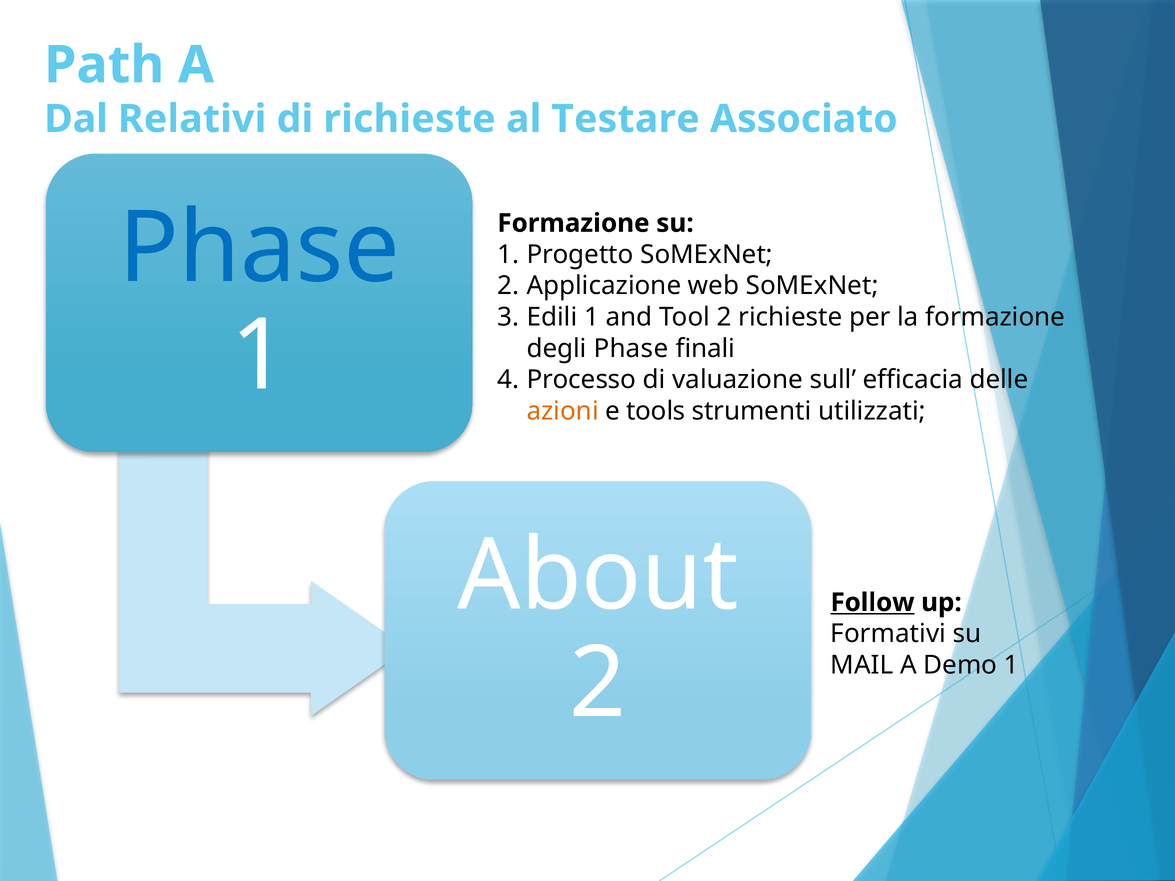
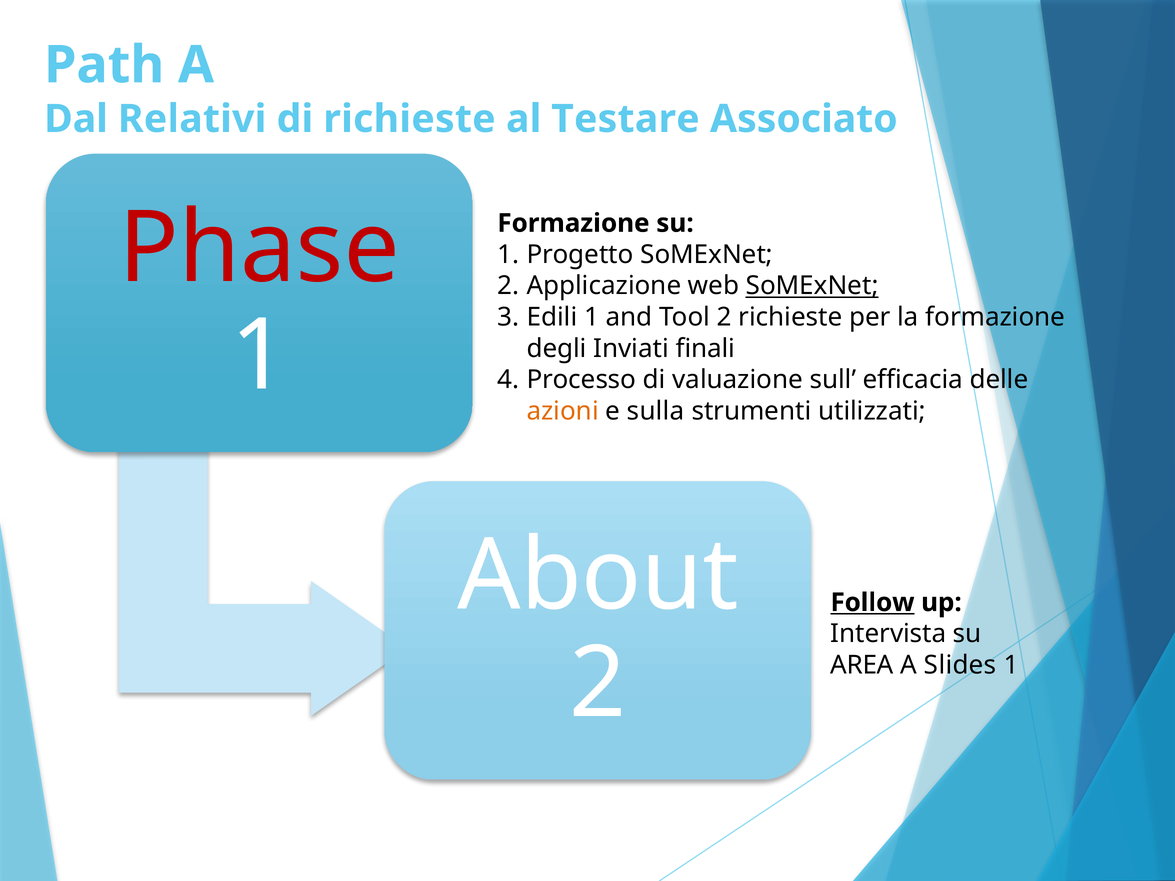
Phase colour: blue -> red (259, 249)
SoMExNet underline: none -> present (812, 286)
degli Phase: Phase -> Inviati (631, 349)
tools: tools -> sulla (656, 411)
Formativi: Formativi -> Intervista (888, 634)
MAIL: MAIL -> AREA (862, 665)
Demo: Demo -> Slides (960, 665)
